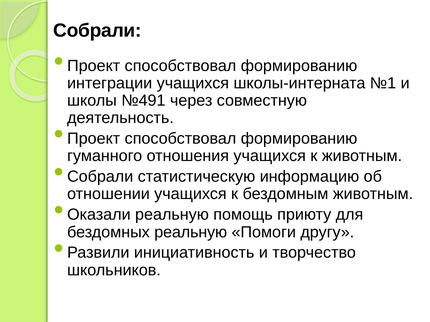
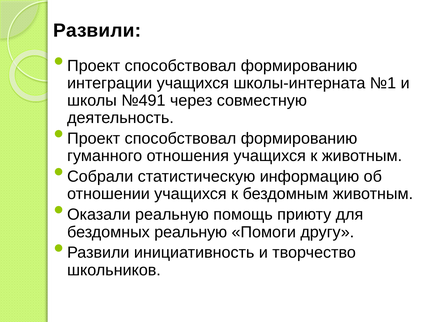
Собрали: Собрали -> Развили (97, 31)
